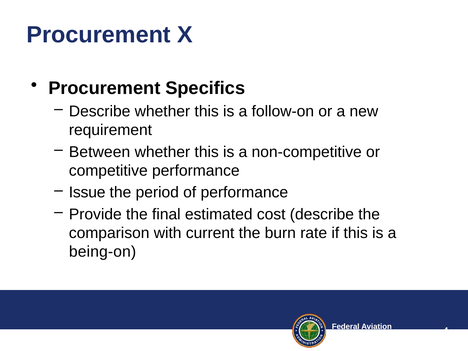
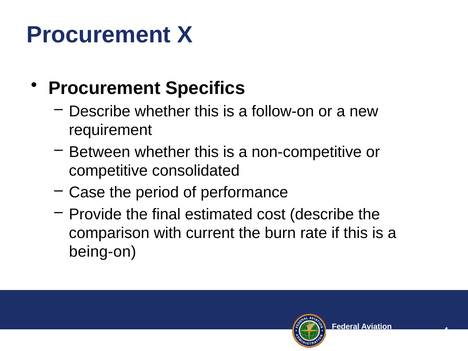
competitive performance: performance -> consolidated (196, 171)
Issue: Issue -> Case (87, 192)
